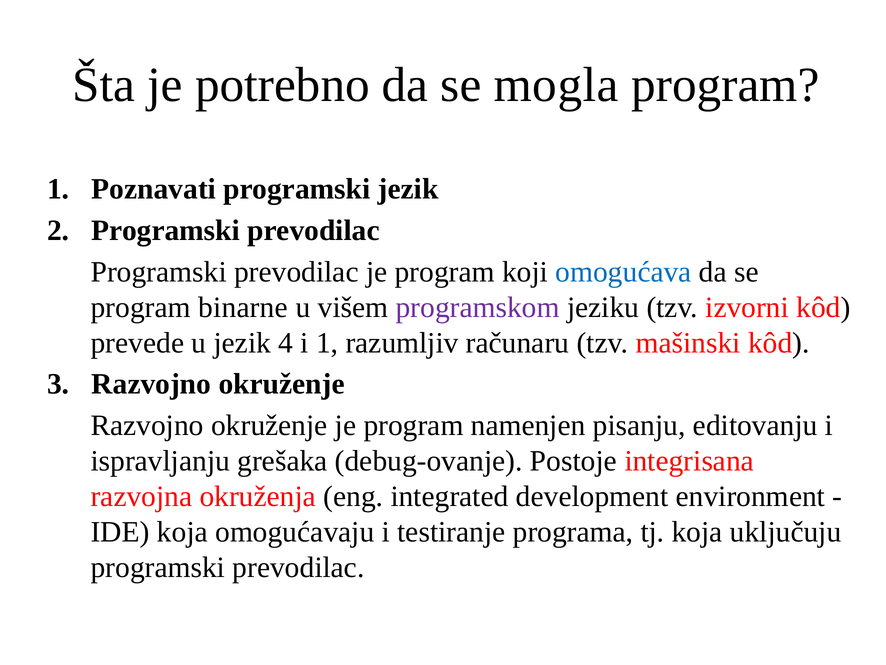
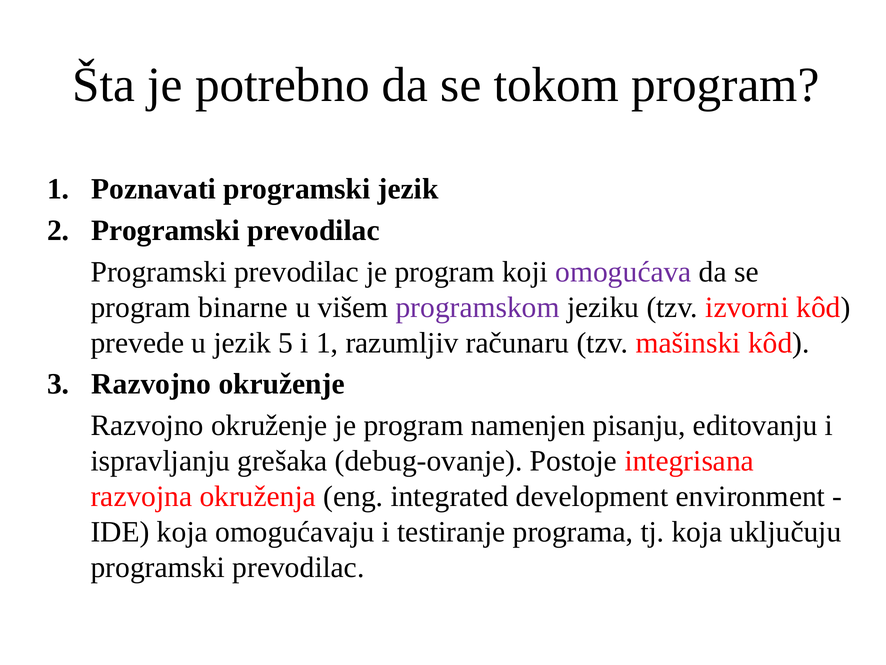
mogla: mogla -> tokom (556, 85)
omogućava colour: blue -> purple (624, 272)
4: 4 -> 5 (286, 343)
